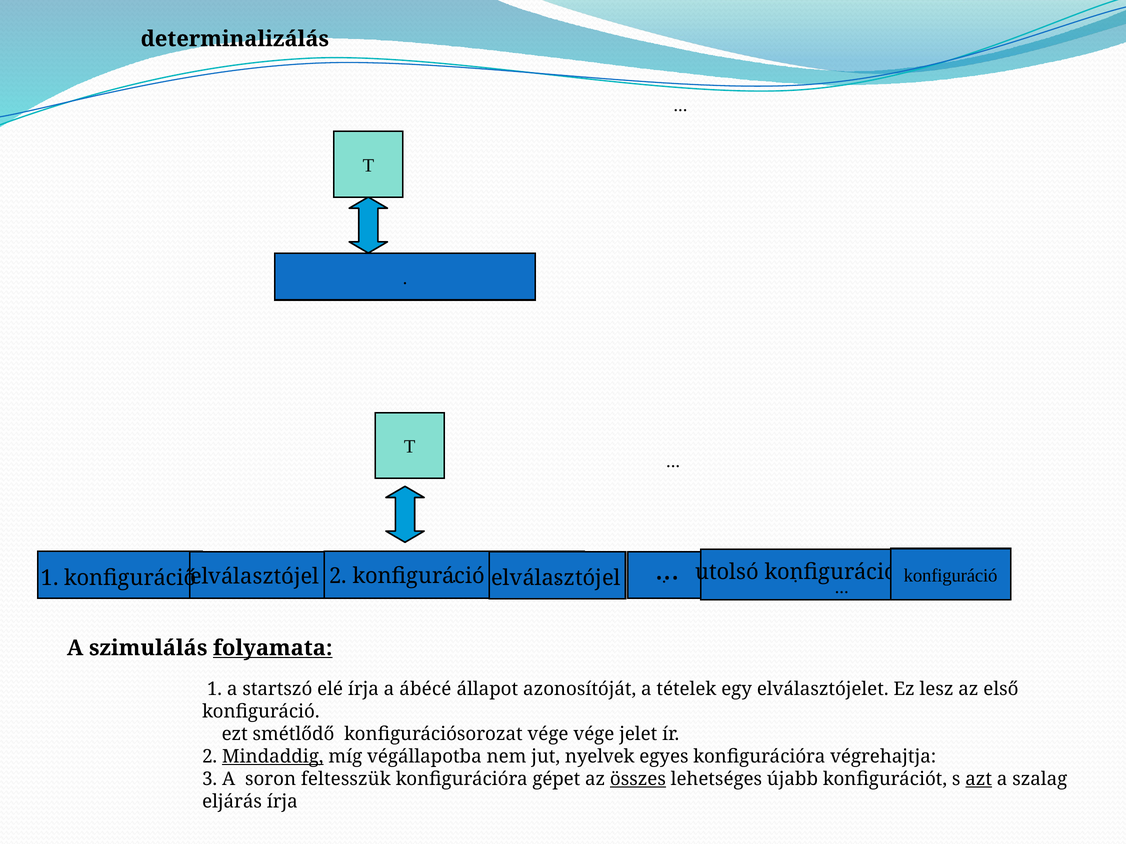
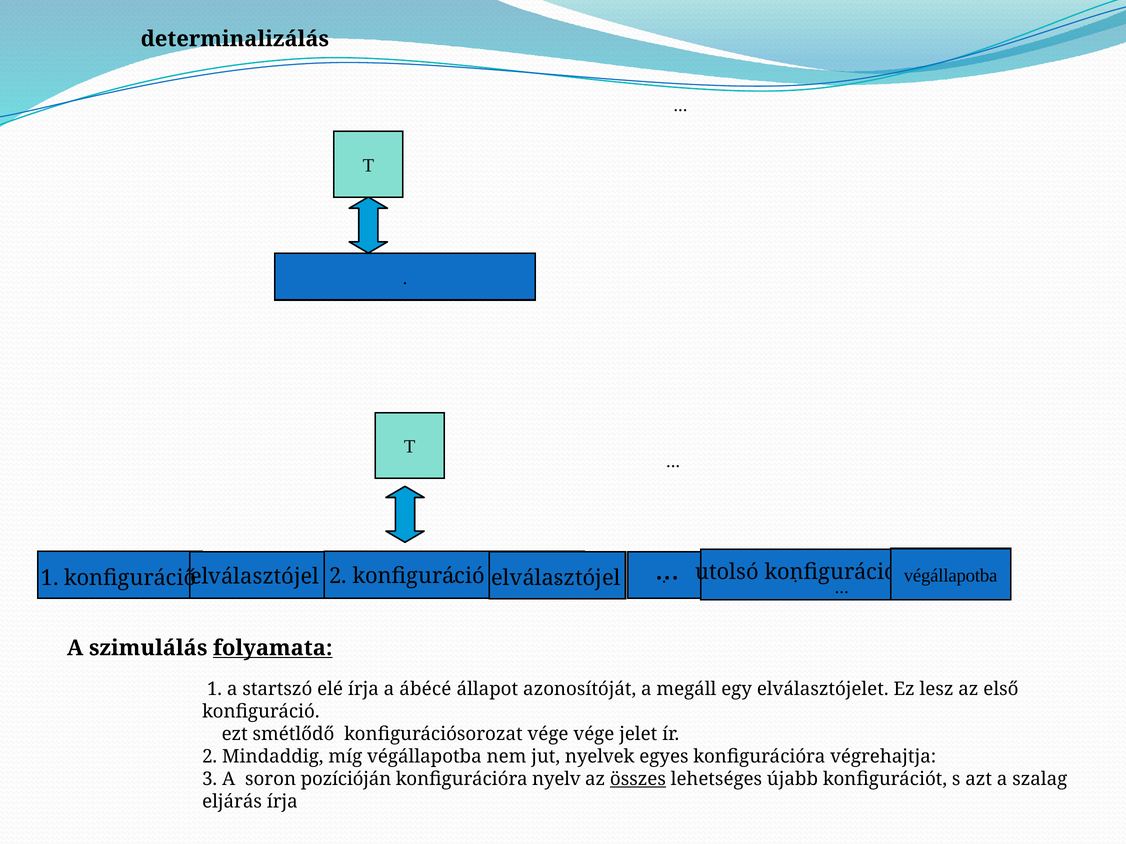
konfiguráció: konfiguráció -> végállapotba (951, 576)
tételek: tételek -> megáll (686, 689)
Mindaddig underline: present -> none (273, 757)
feltesszük: feltesszük -> pozícióján (346, 780)
gépet: gépet -> nyelv (556, 780)
azt underline: present -> none (979, 780)
